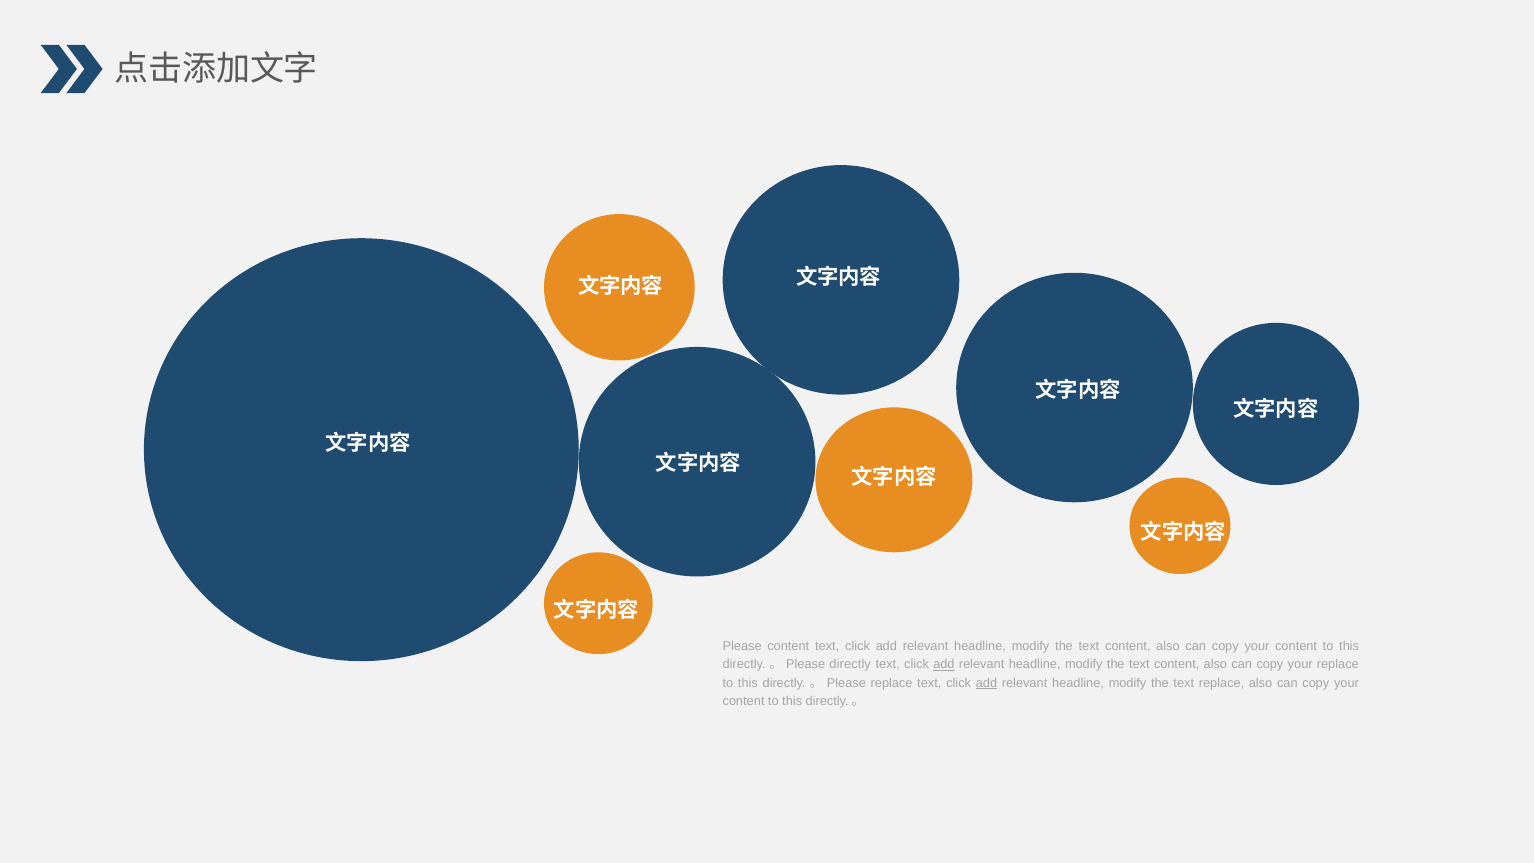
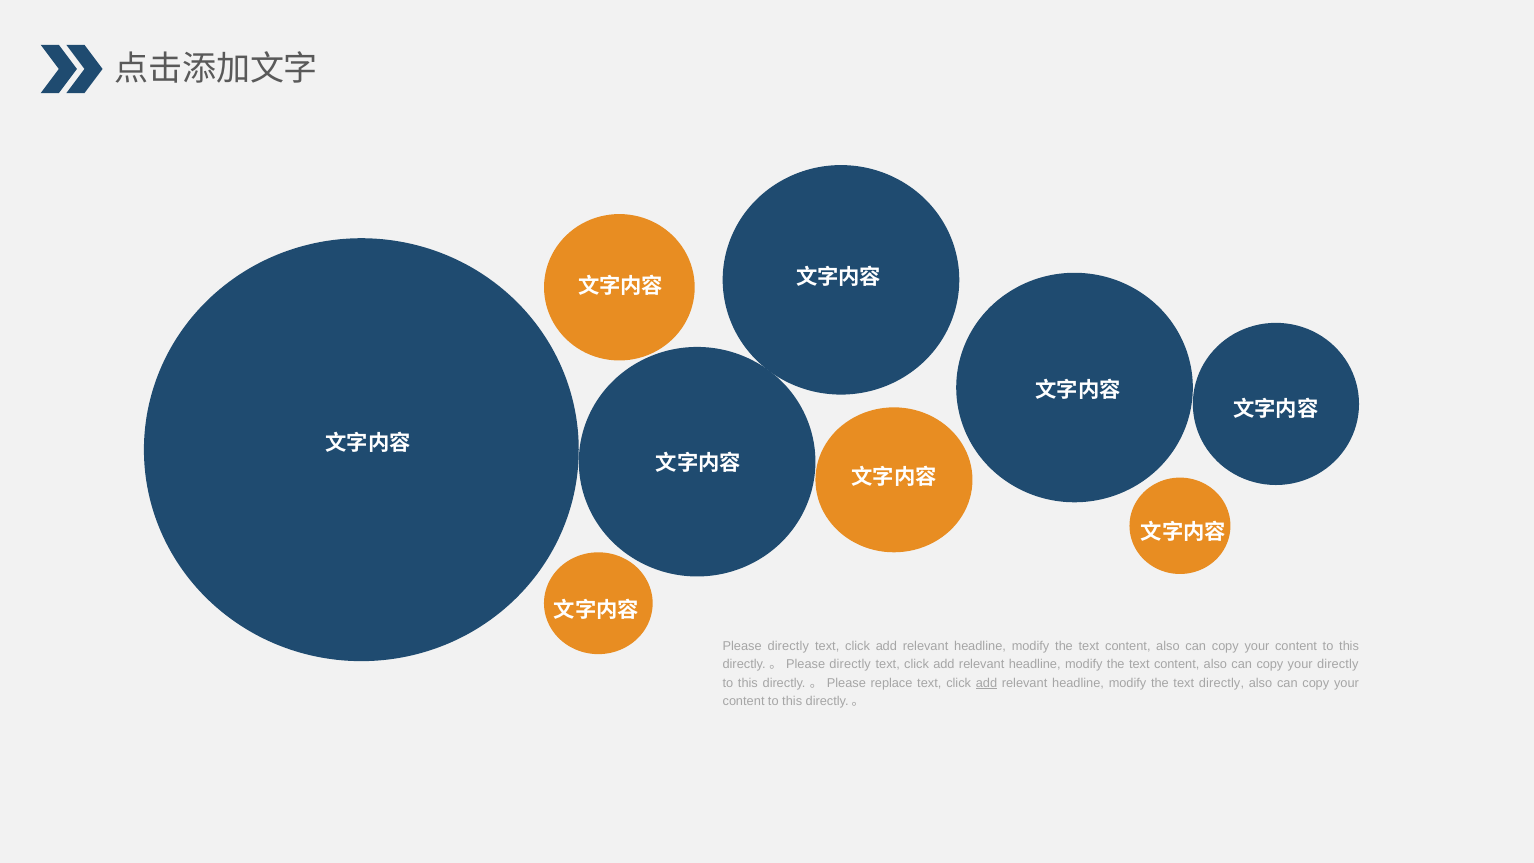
content: content -> directly (788, 646)
add underline: present -> none (944, 665)
your replace: replace -> directly (1338, 665)
text replace: replace -> directly (1222, 683)
